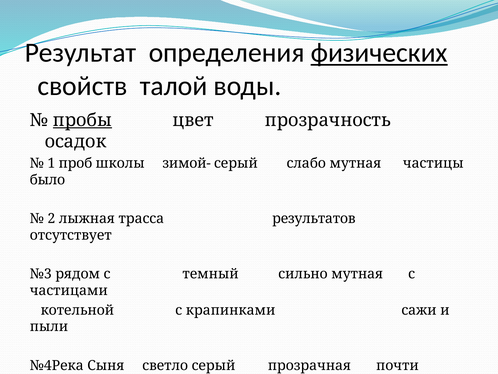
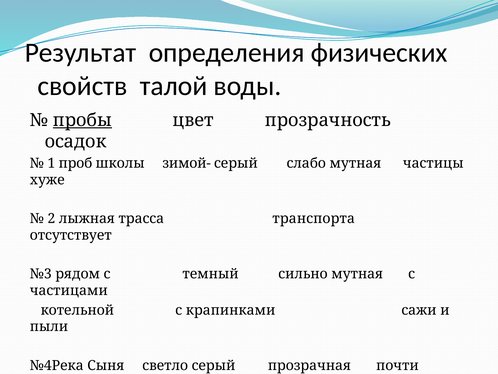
физических underline: present -> none (379, 53)
было: было -> хуже (47, 180)
результатов: результатов -> транспорта (314, 218)
